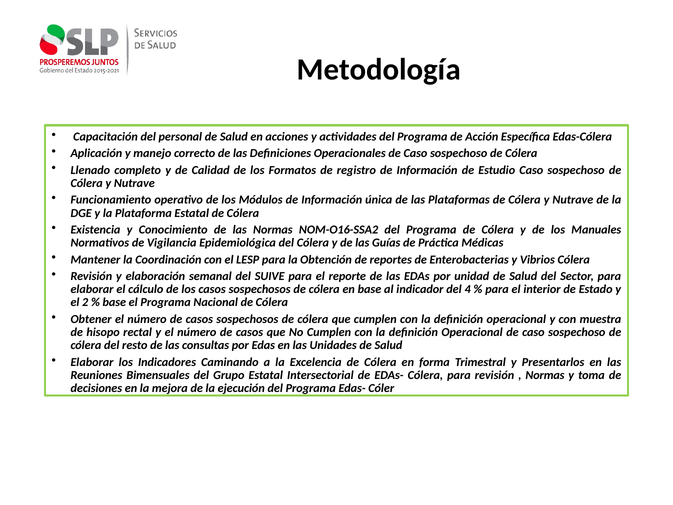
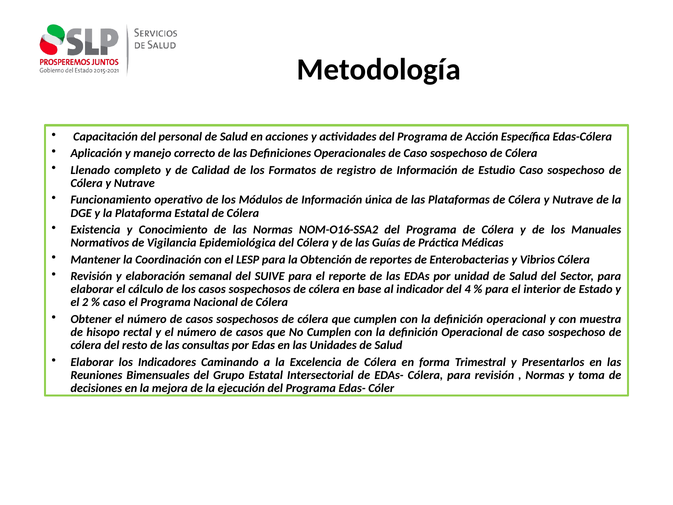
base: base -> caso (114, 302)
